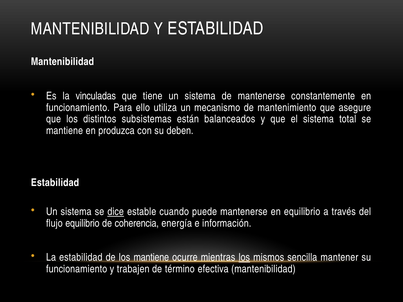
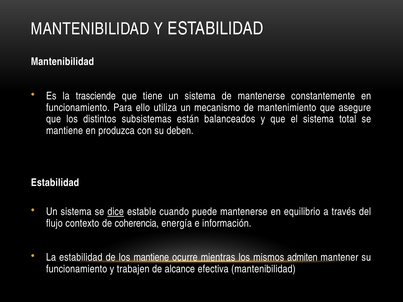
vinculadas: vinculadas -> trasciende (96, 96)
flujo equilibrio: equilibrio -> contexto (82, 223)
los underline: present -> none (244, 258)
sencilla: sencilla -> admiten (302, 258)
término: término -> alcance (180, 269)
